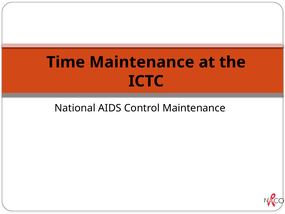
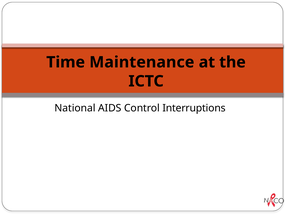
Control Maintenance: Maintenance -> Interruptions (194, 108)
